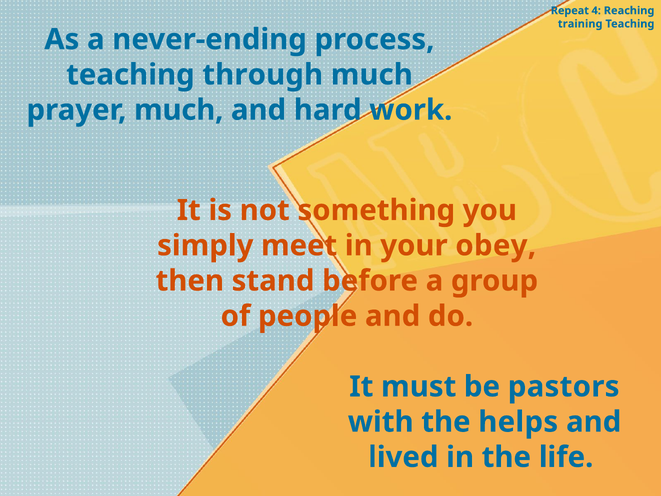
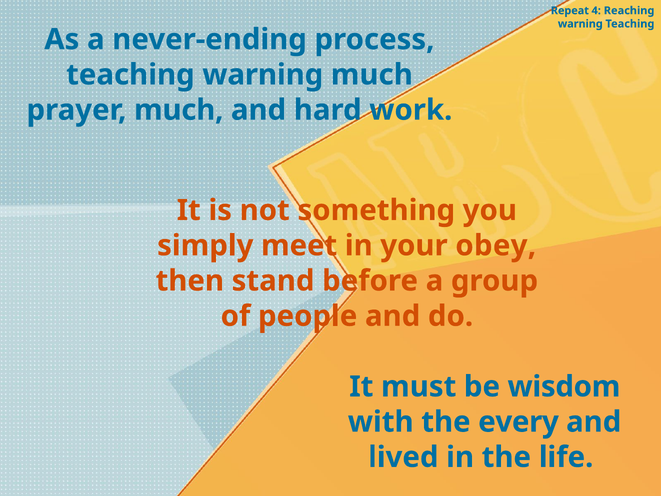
training: training -> warning (580, 24)
teaching through: through -> warning (263, 75)
pastors: pastors -> wisdom (564, 386)
helps: helps -> every (518, 422)
